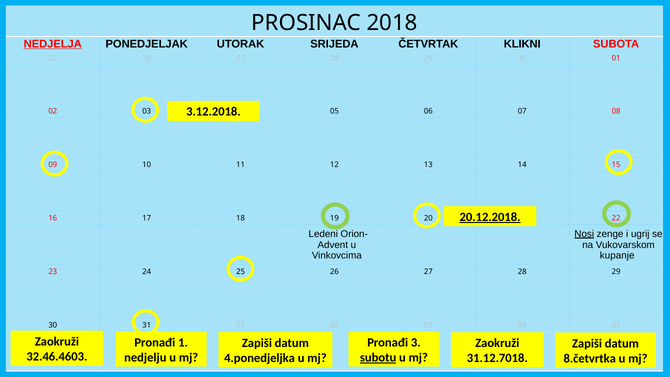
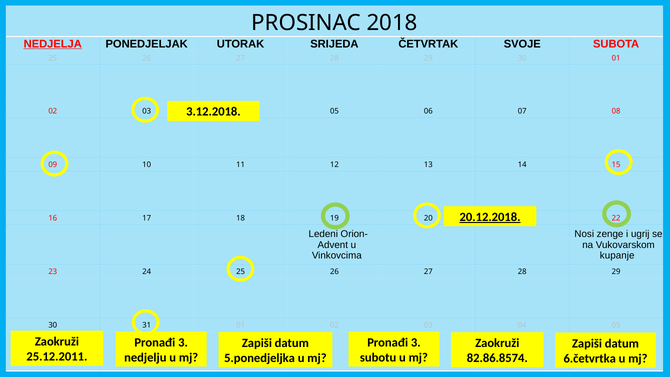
KLIKNI: KLIKNI -> SVOJE (522, 44)
Nosi underline: present -> none (584, 234)
1: 1 -> 3 (183, 342)
32.46.4603: 32.46.4603 -> 25.12.2011 (57, 357)
subotu underline: present -> none (378, 357)
4.ponedjeljka: 4.ponedjeljka -> 5.ponedjeljka (260, 358)
31.12.7018: 31.12.7018 -> 82.86.8574 (497, 358)
8.četvrtka: 8.četvrtka -> 6.četvrtka (590, 358)
